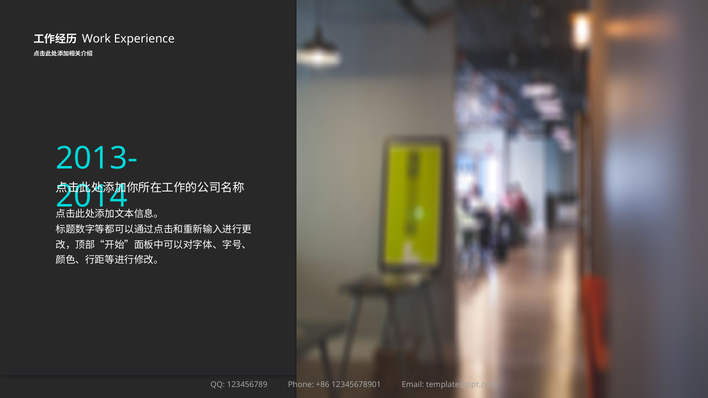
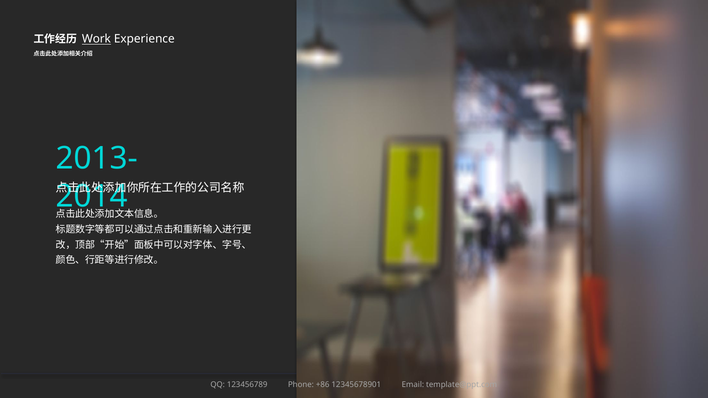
Work underline: none -> present (96, 39)
